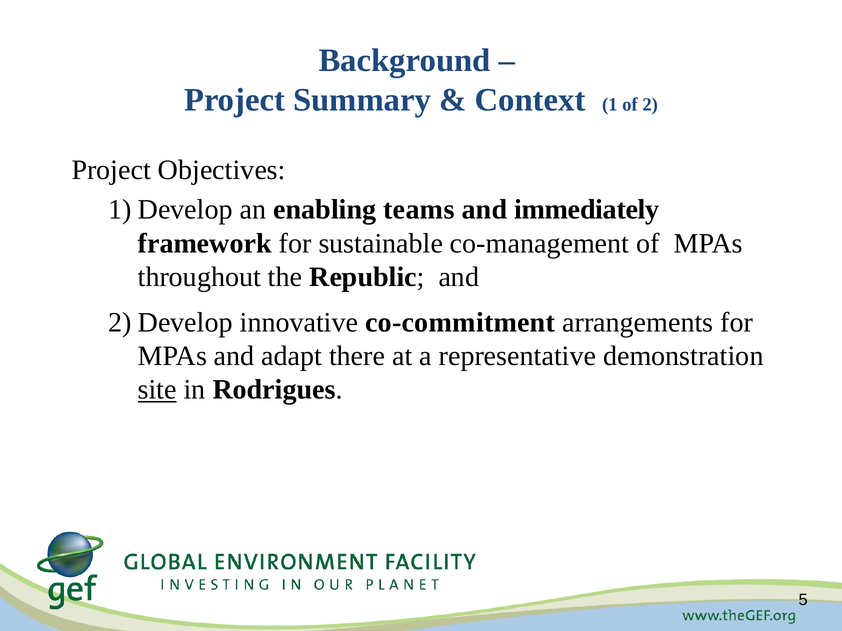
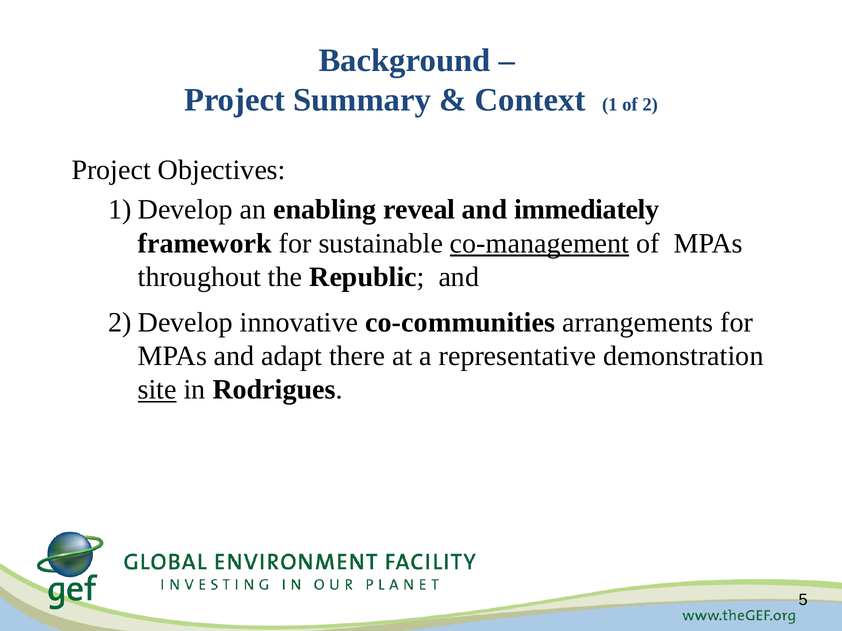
teams: teams -> reveal (419, 210)
co-management underline: none -> present (540, 244)
co-commitment: co-commitment -> co-communities (460, 323)
